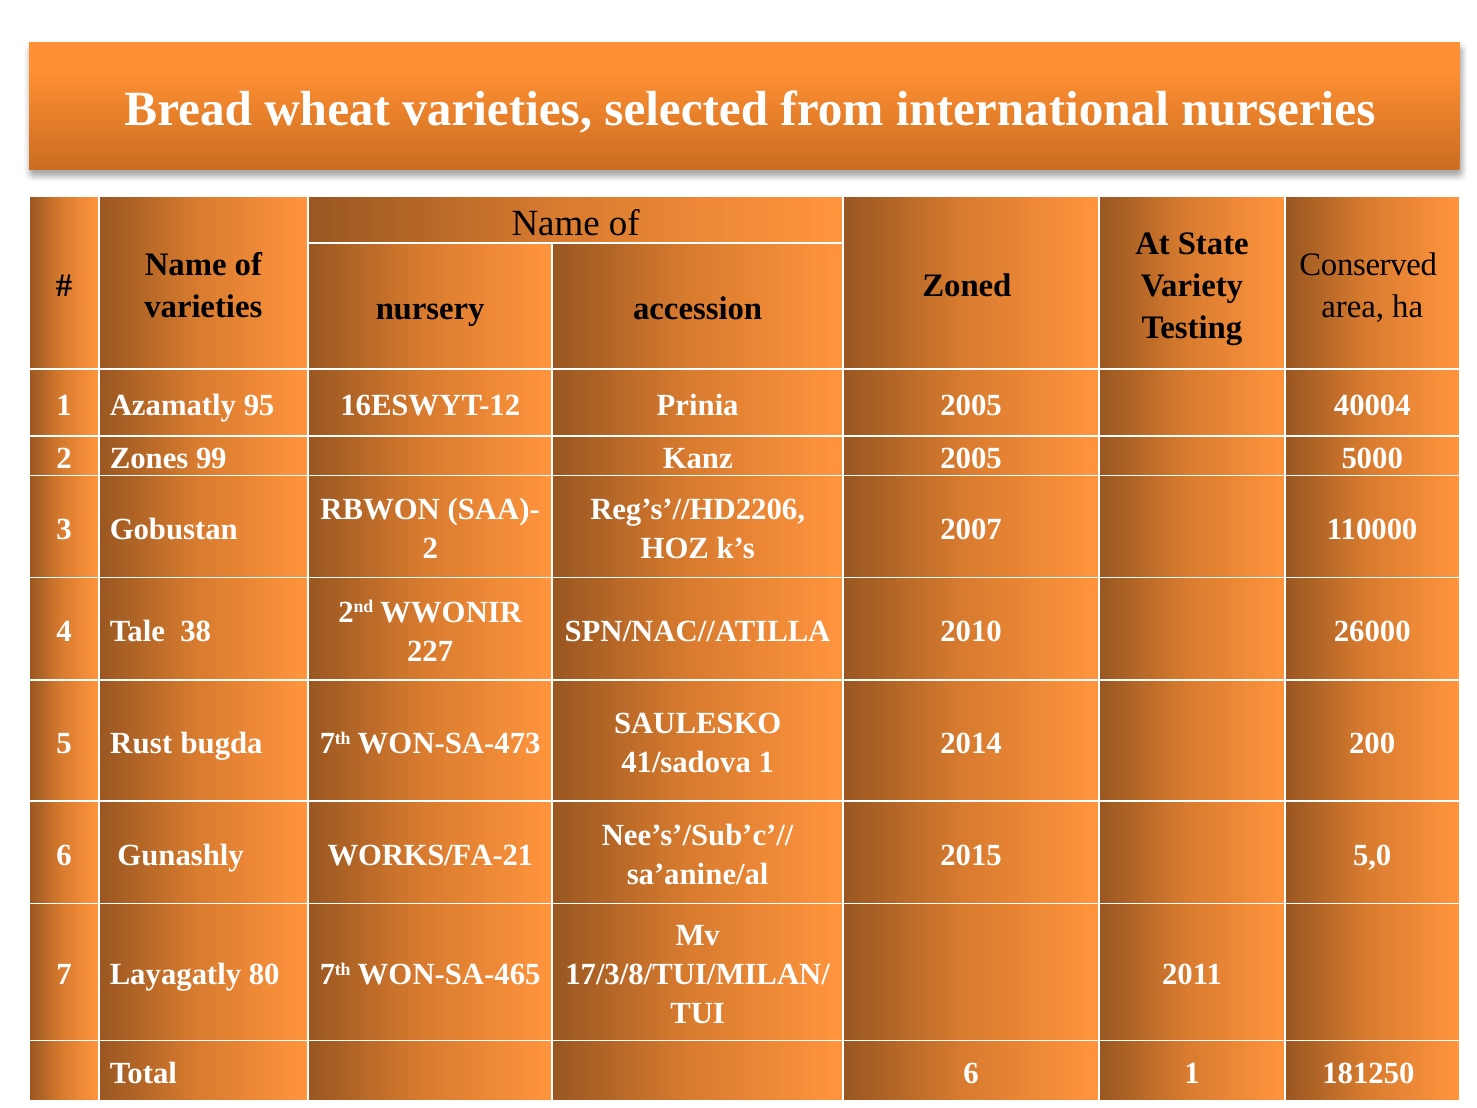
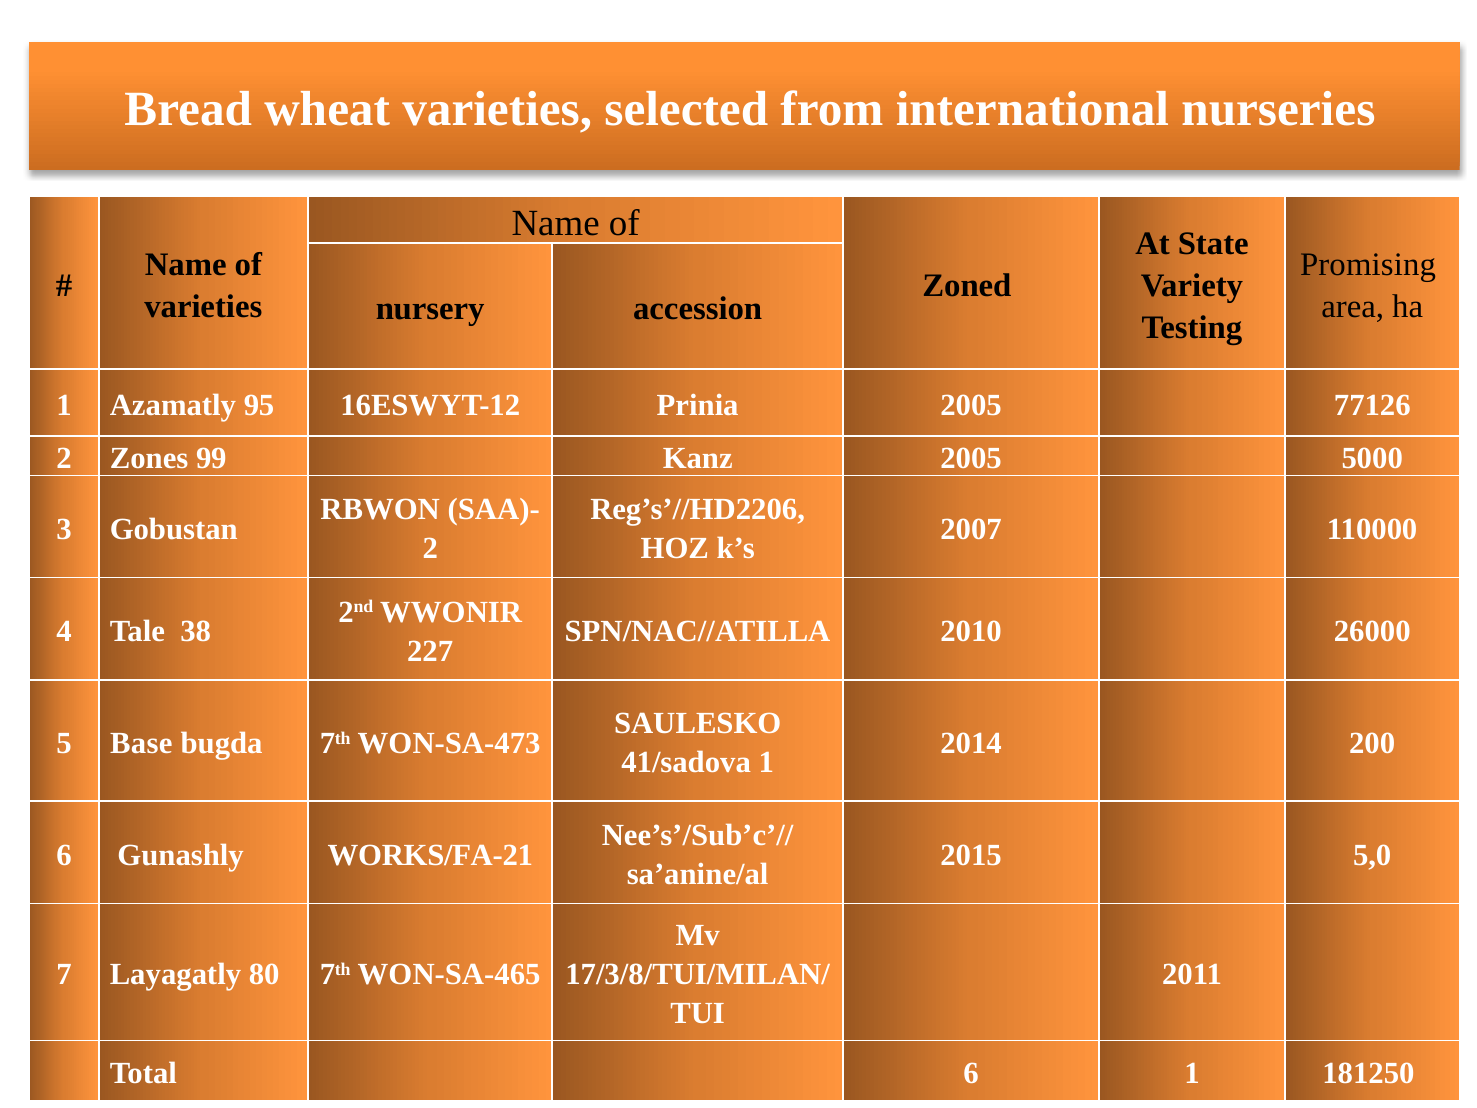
Conserved: Conserved -> Promising (1368, 264)
40004: 40004 -> 77126 (1372, 405)
Rust: Rust -> Base (141, 743)
